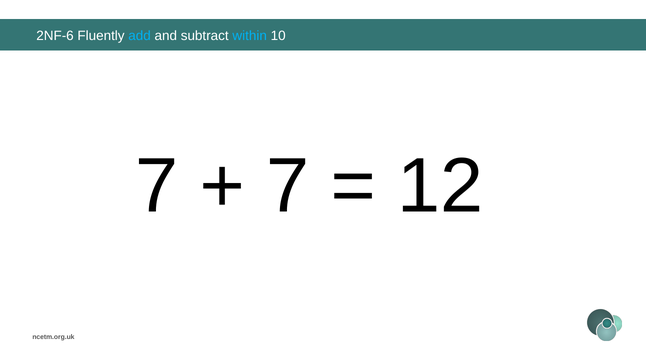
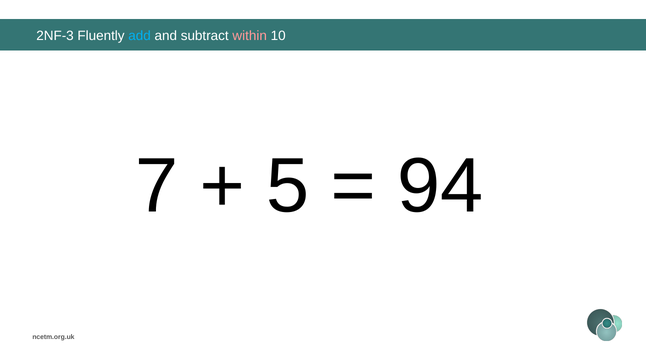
2NF-6: 2NF-6 -> 2NF-3 (55, 36)
within colour: light blue -> pink (250, 36)
7: 7 -> 5 (288, 186)
12: 12 -> 94 (440, 186)
